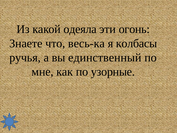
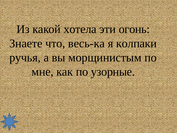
одеяла: одеяла -> хотела (80, 29)
колбасы: колбасы -> колпаки (136, 43)
единственный: единственный -> морщинистым (105, 57)
